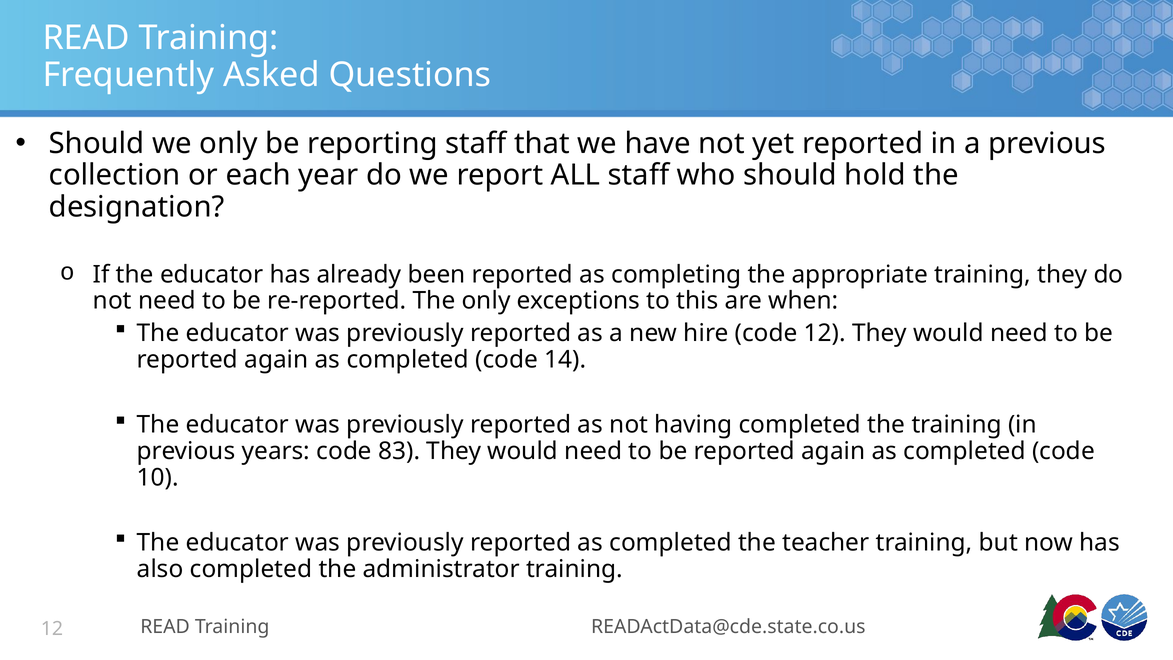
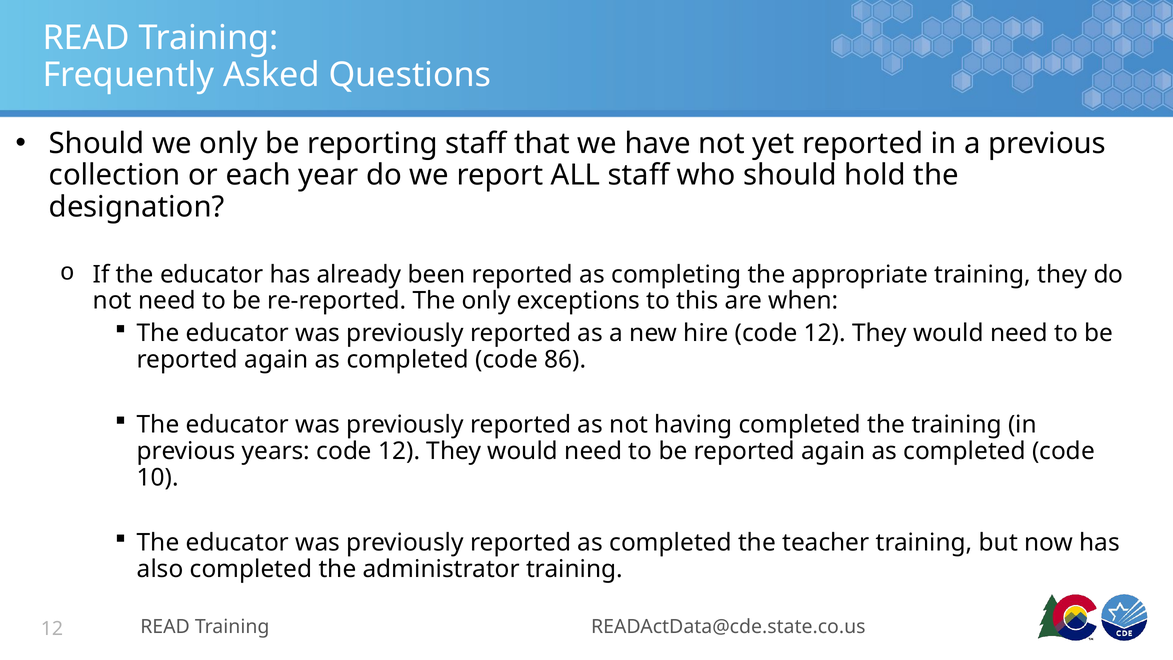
14: 14 -> 86 (565, 360)
years code 83: 83 -> 12 (399, 451)
